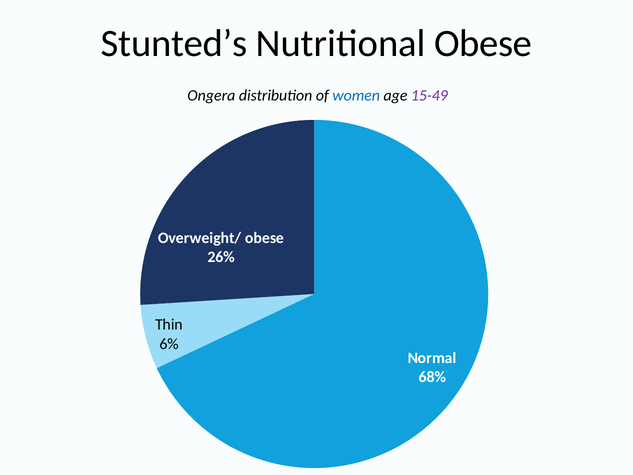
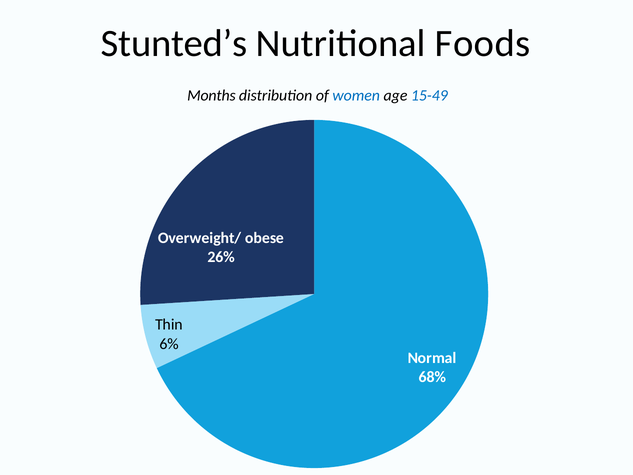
Nutritional Obese: Obese -> Foods (483, 43)
Ongera: Ongera -> Months (211, 96)
15-49 colour: purple -> blue (429, 96)
